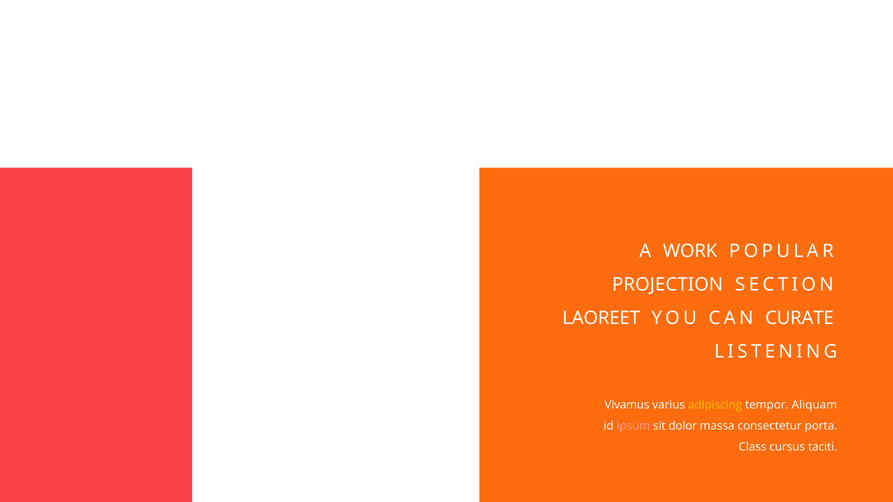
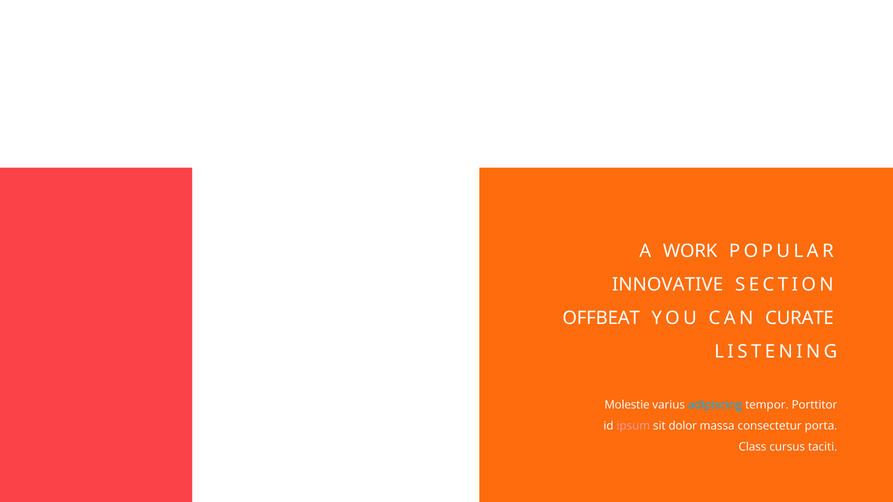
PROJECTION: PROJECTION -> INNOVATIVE (668, 285)
LAOREET: LAOREET -> OFFBEAT (601, 318)
Vivamus: Vivamus -> Molestie (627, 405)
adipiscing colour: yellow -> light blue (715, 405)
Aliquam: Aliquam -> Porttitor (814, 405)
